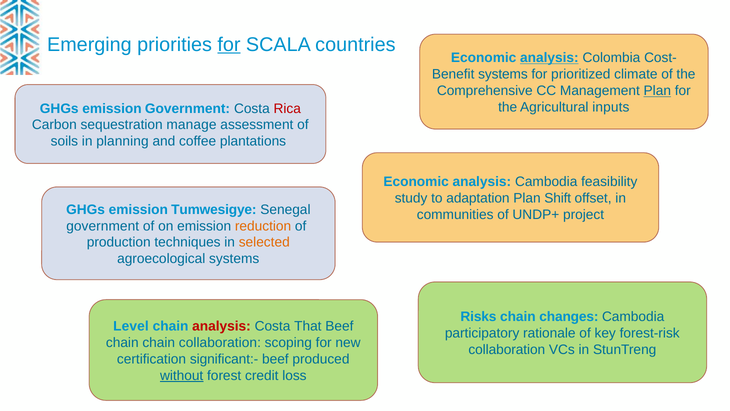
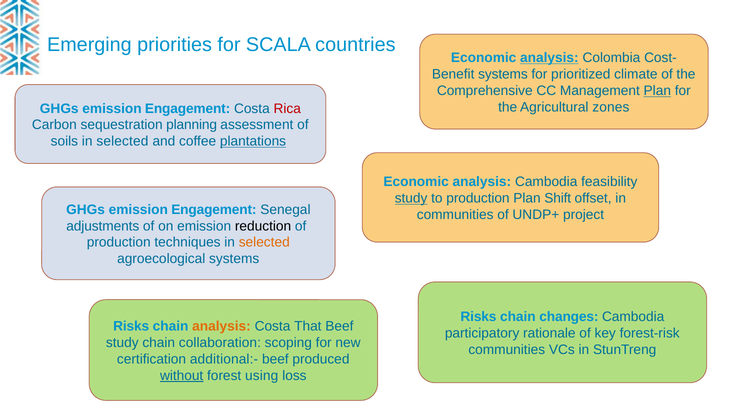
for underline: present -> none (229, 44)
inputs: inputs -> zones (611, 107)
Government: Government -> Engagement (188, 108)
manage: manage -> planning (192, 125)
soils in planning: planning -> selected (122, 141)
plantations underline: none -> present (253, 141)
study underline: none -> present (411, 198)
to adaptation: adaptation -> production (478, 198)
Tumwesigye: Tumwesigye -> Engagement (214, 209)
government: government -> adjustments (103, 226)
reduction colour: orange -> black (263, 226)
Level: Level -> Risks (131, 326)
analysis colour: red -> orange (221, 326)
chain: chain -> study (122, 342)
collaboration: collaboration -> communities (507, 349)
significant:-: significant:- -> additional:- (224, 359)
credit: credit -> using (262, 375)
